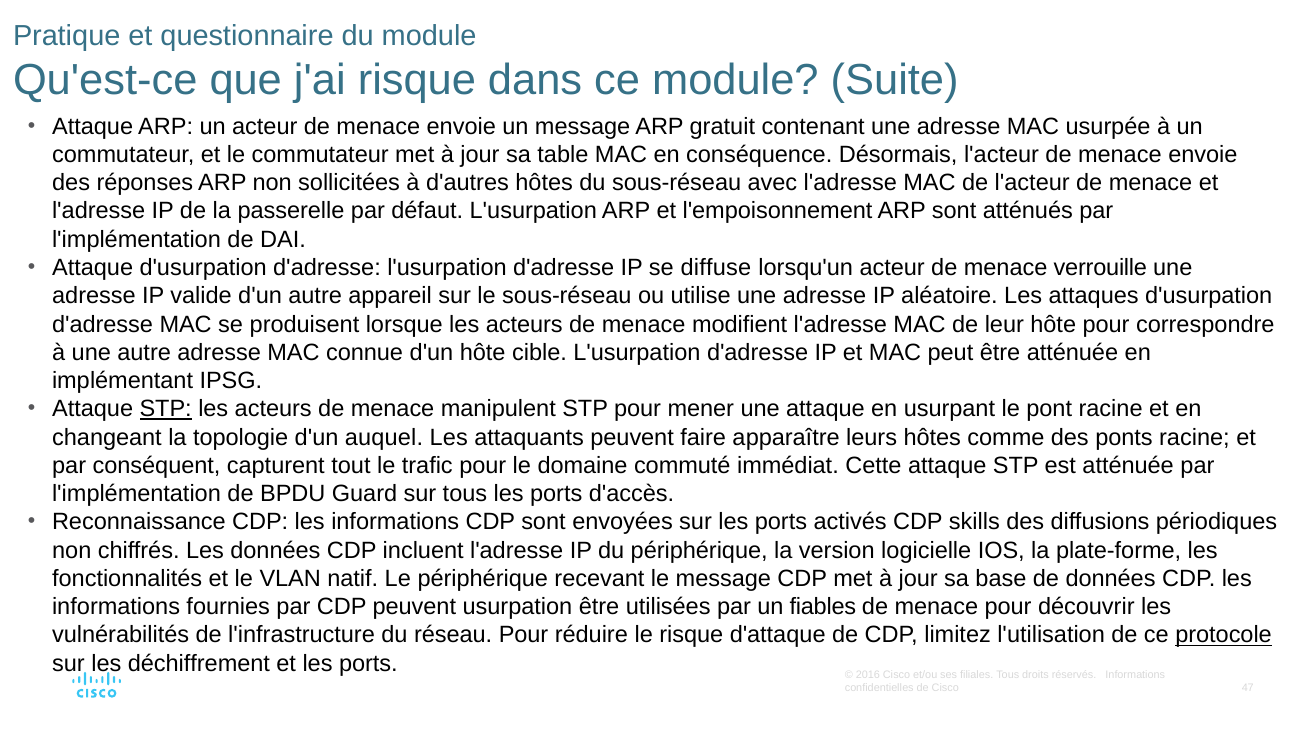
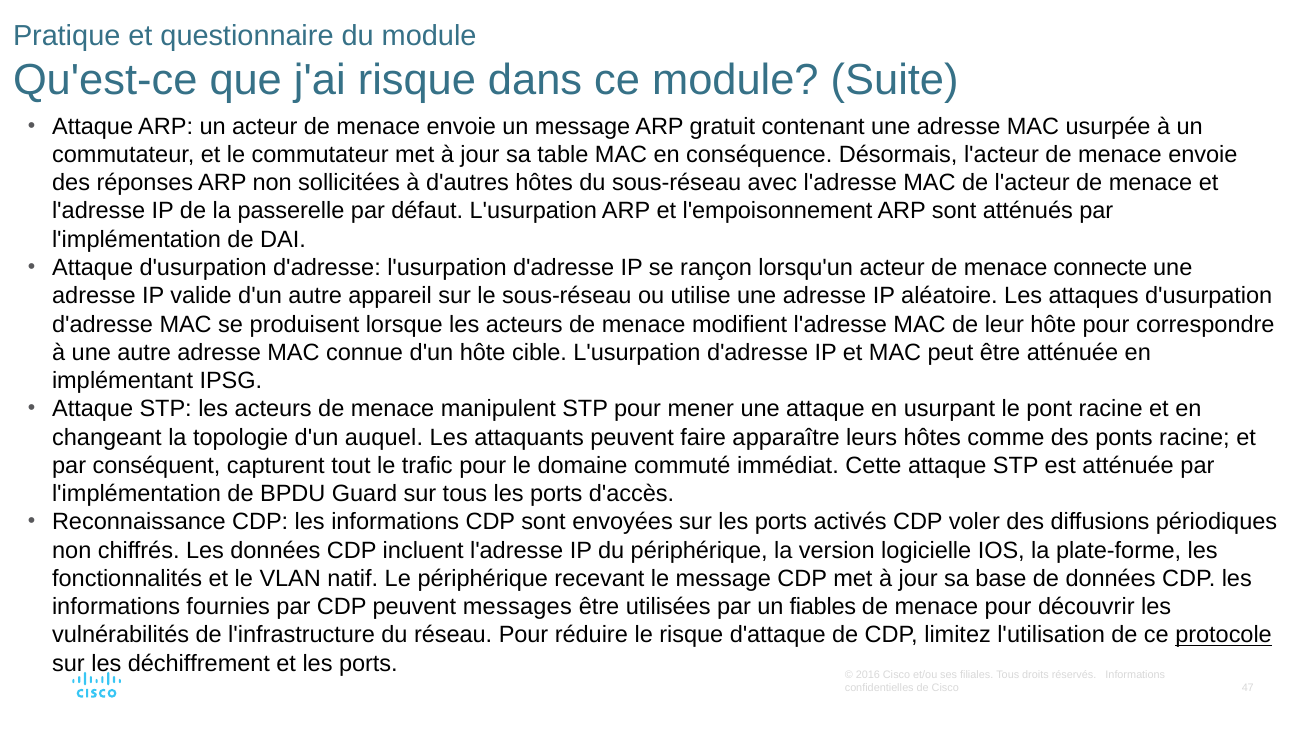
diffuse: diffuse -> rançon (716, 268)
verrouille: verrouille -> connecte (1100, 268)
STP underline: present -> none (166, 409)
skills: skills -> voler (974, 522)
usurpation: usurpation -> messages (517, 607)
